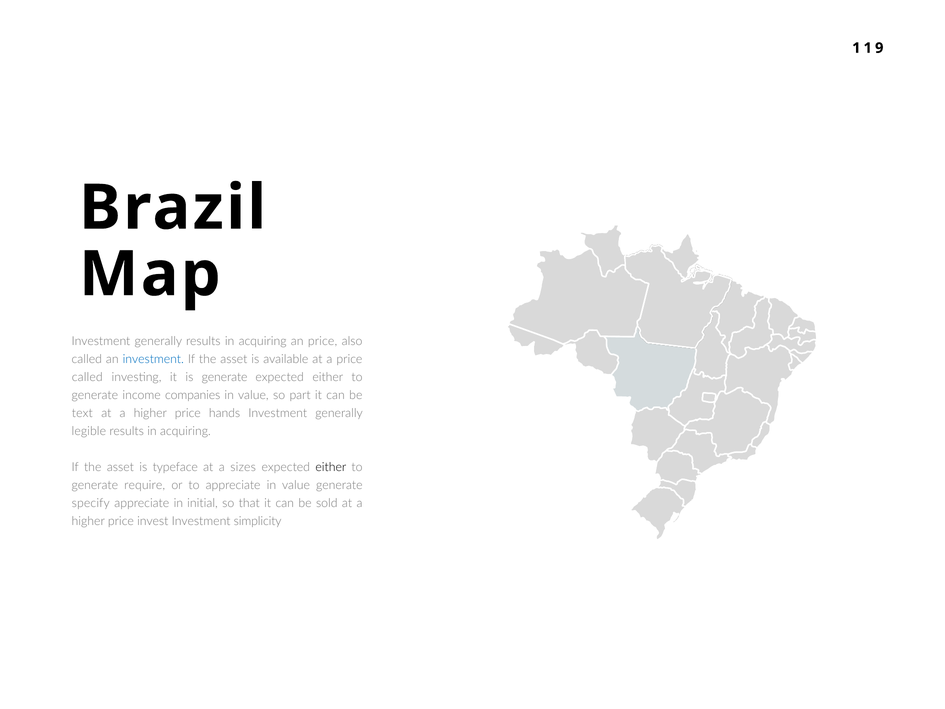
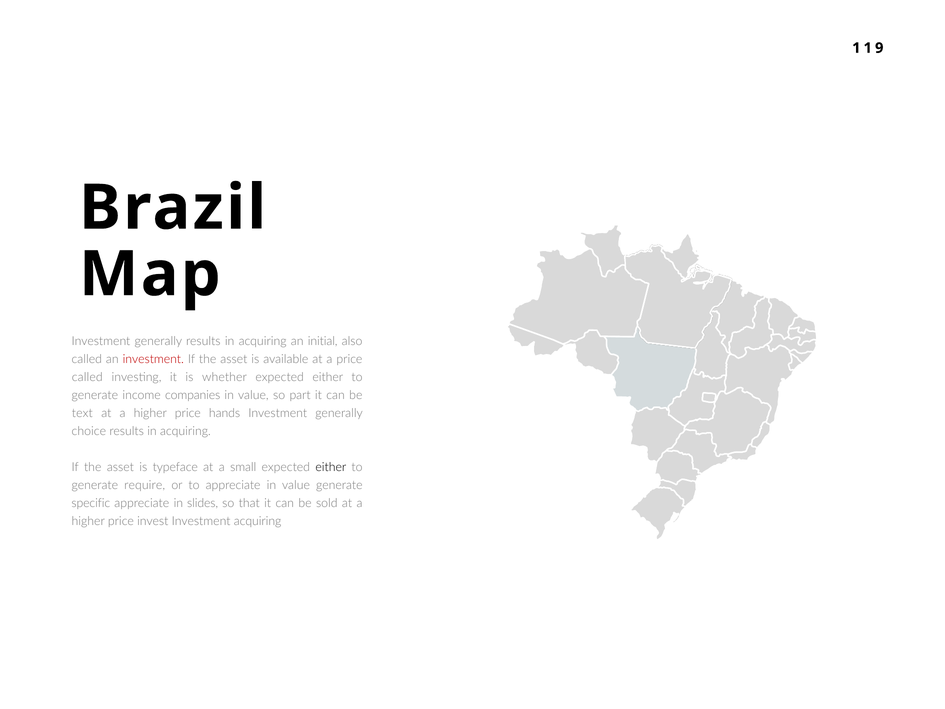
an price: price -> initial (323, 341)
investment colour: blue -> red (153, 359)
is generate: generate -> whether (224, 377)
legible: legible -> choice (89, 431)
sizes: sizes -> small (243, 467)
specify: specify -> specific (91, 503)
initial: initial -> slides (203, 503)
Investment simplicity: simplicity -> acquiring (258, 521)
